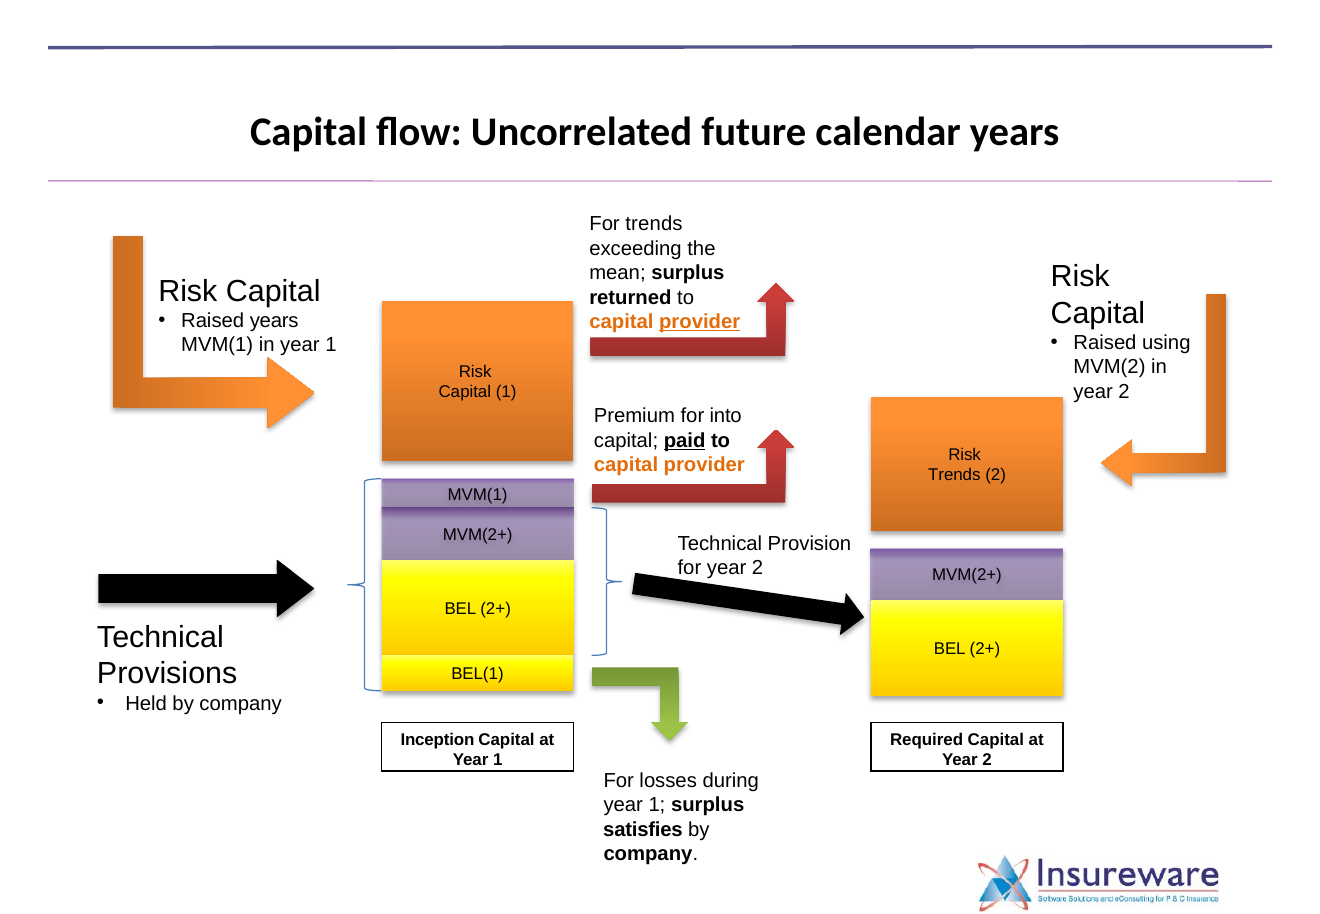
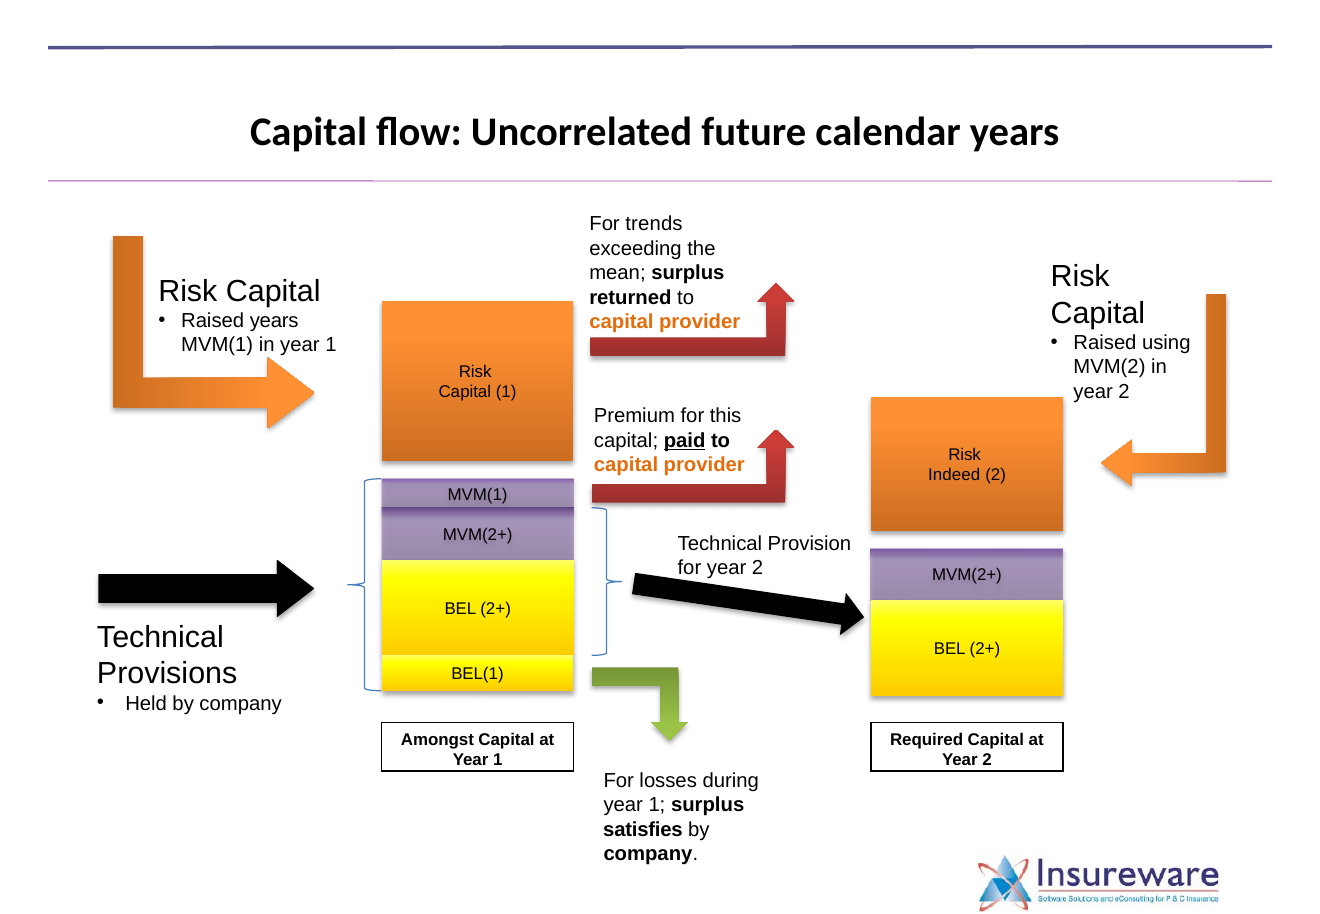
provider underline: present -> none (700, 322)
into: into -> this (726, 416)
Trends: Trends -> Indeed (954, 475)
Inception: Inception -> Amongst (437, 740)
